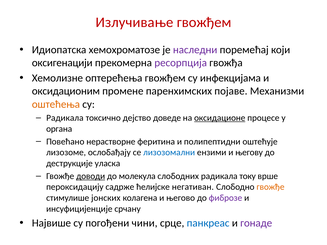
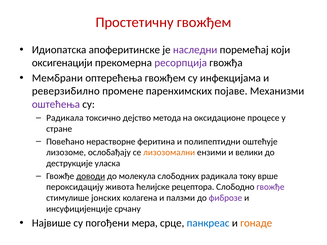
Излучивање: Излучивање -> Простетичну (135, 22)
хемохроматозе: хемохроматозе -> апоферитинске (124, 50)
Хемолизне: Хемолизне -> Мембрани (57, 78)
оксидационим: оксидационим -> реверзибилно (66, 91)
оштећења colour: orange -> purple (56, 104)
доведе: доведе -> метода (167, 118)
оксидационе underline: present -> none (220, 118)
органа: органа -> стране (59, 129)
лизозомални colour: blue -> orange (169, 153)
његову: његову -> велики (249, 153)
садрже: садрже -> живота (120, 187)
негативан: негативан -> рецептора (193, 187)
гвожђе colour: orange -> purple (271, 187)
његово: његово -> палзми (181, 198)
чини: чини -> мера (145, 223)
гонаде colour: purple -> orange (256, 223)
